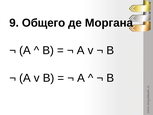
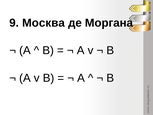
Общего: Общего -> Москва (43, 23)
